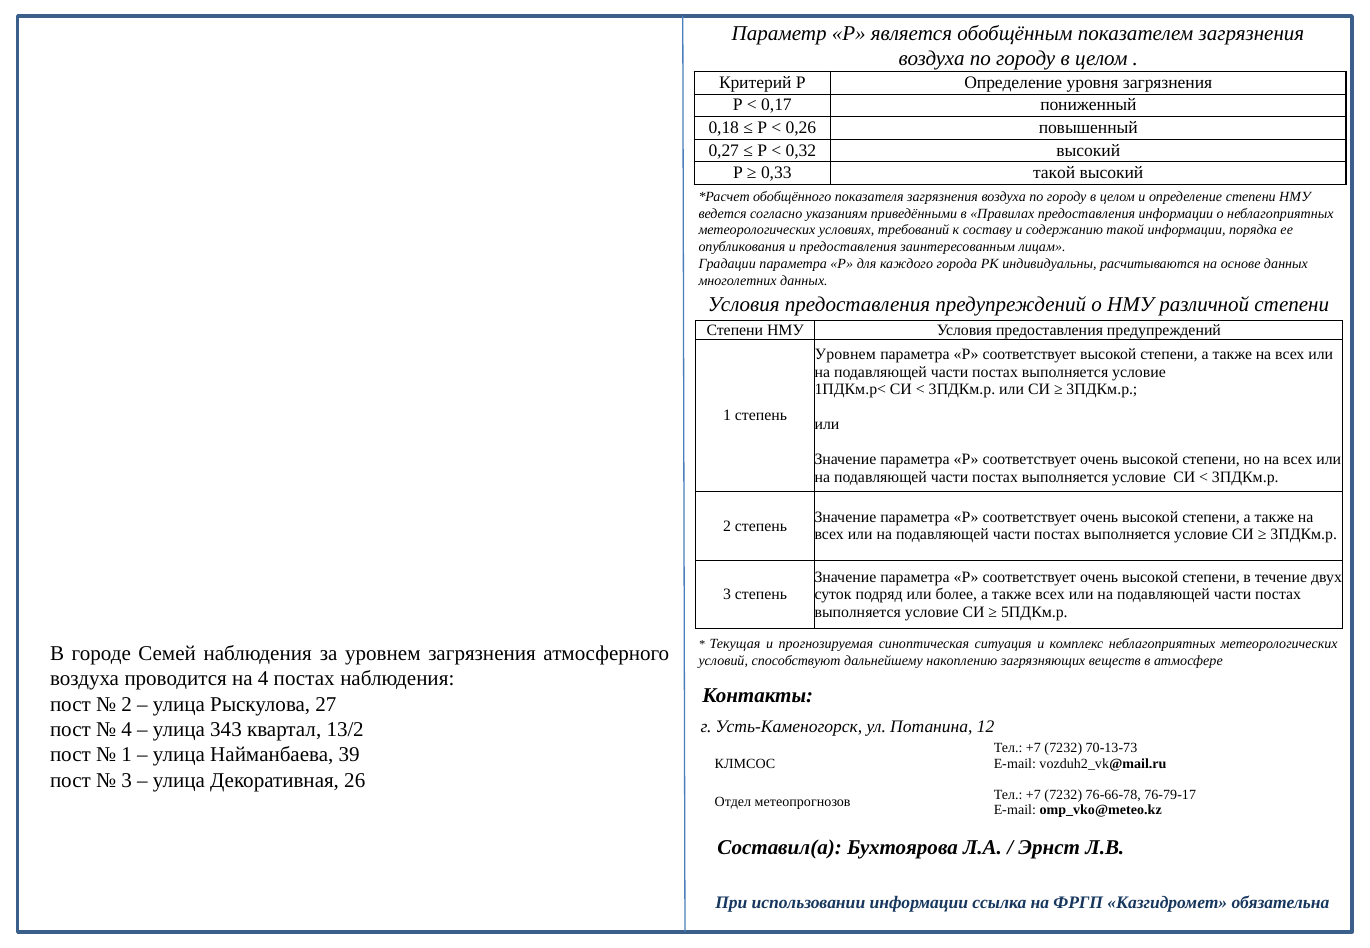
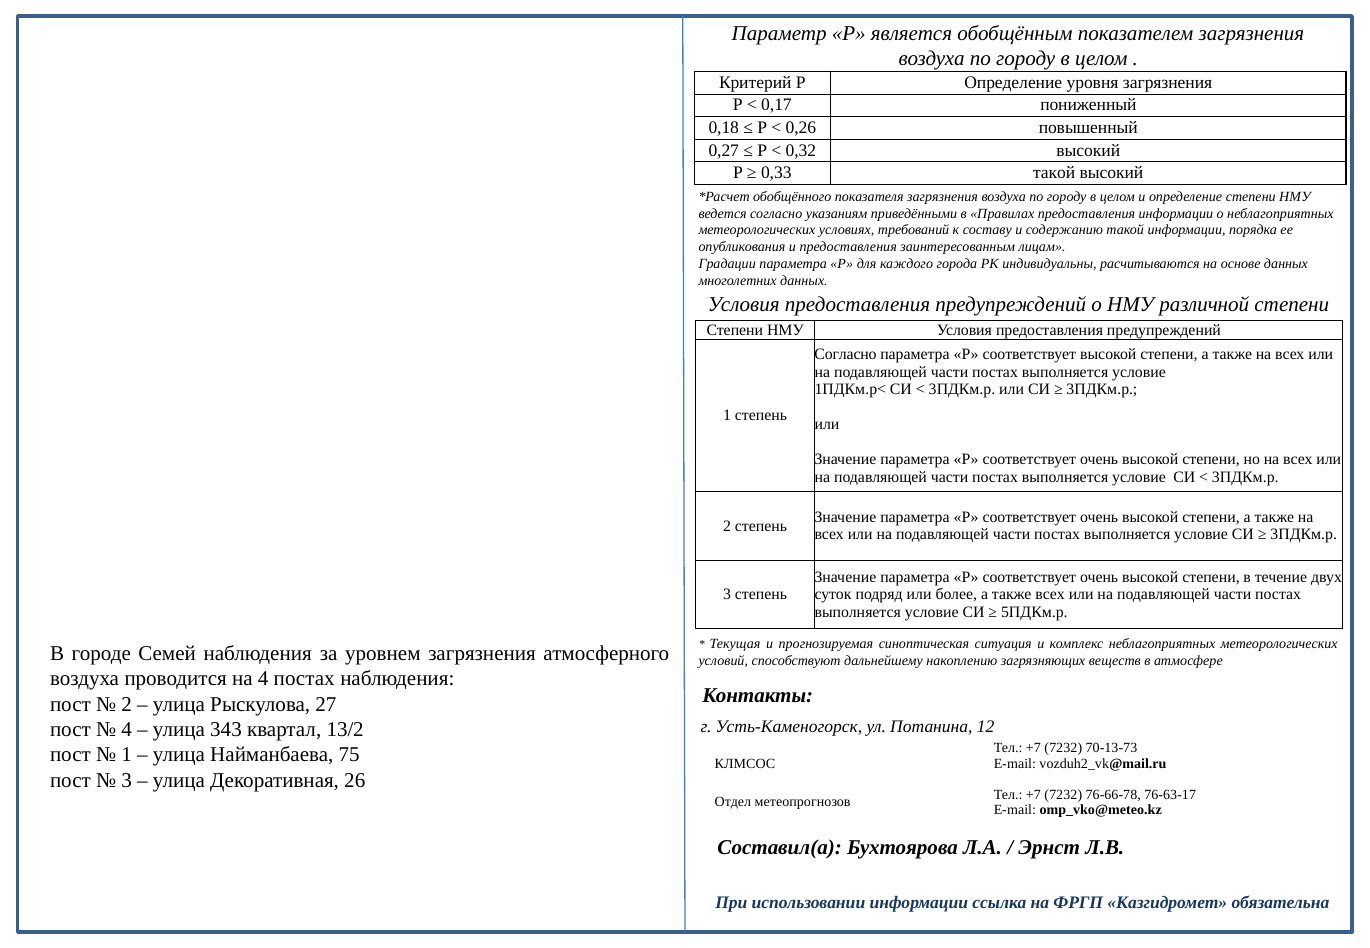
Уровнем: Уровнем -> Согласно (846, 354)
39: 39 -> 75 (349, 755)
76-79-17: 76-79-17 -> 76-63-17 (1170, 795)
